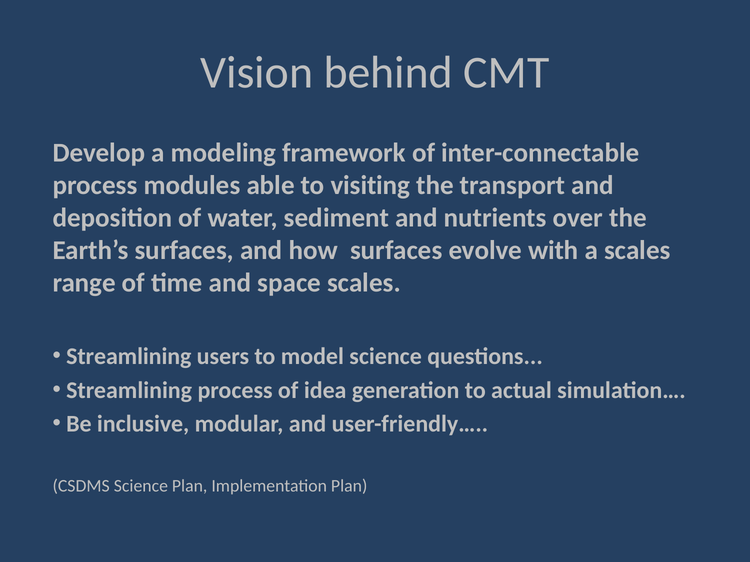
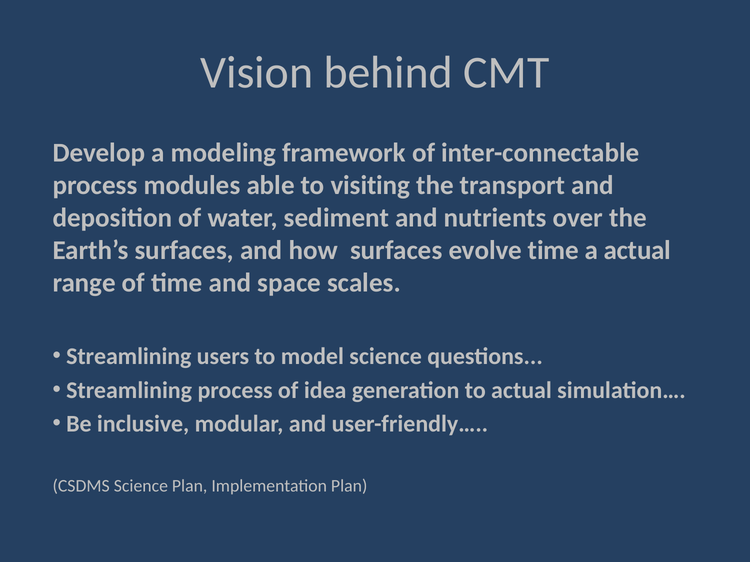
evolve with: with -> time (553, 251)
a scales: scales -> actual (637, 251)
